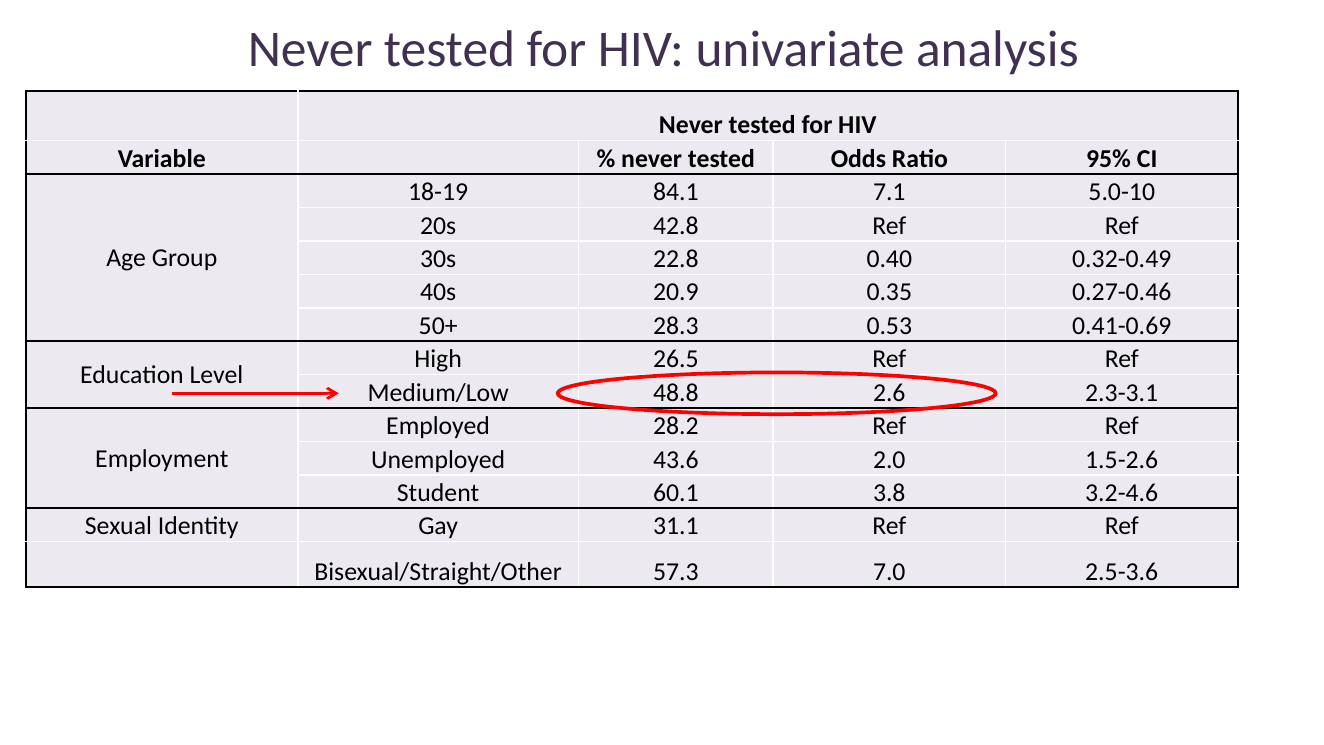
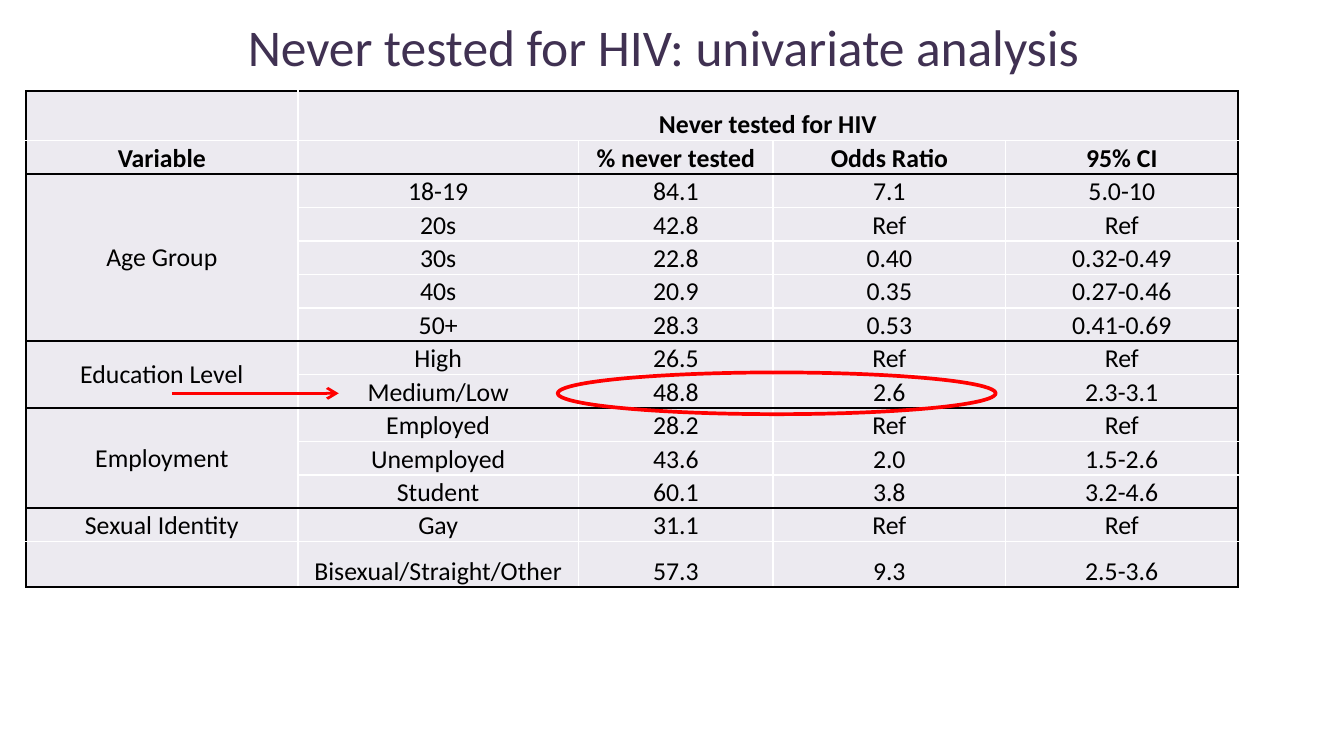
7.0: 7.0 -> 9.3 (889, 572)
